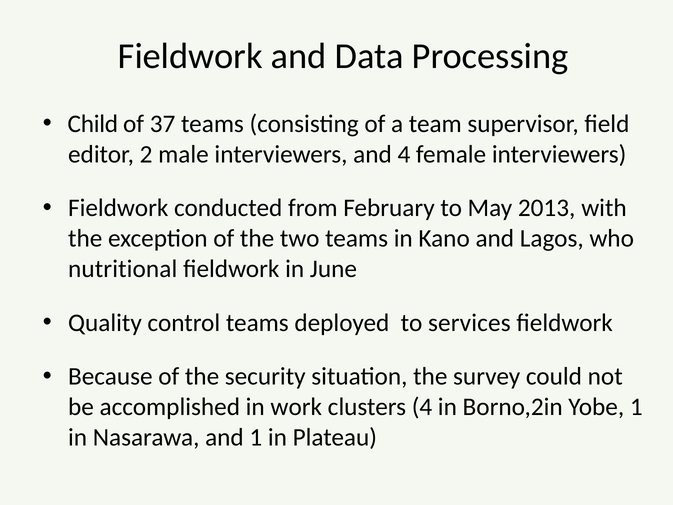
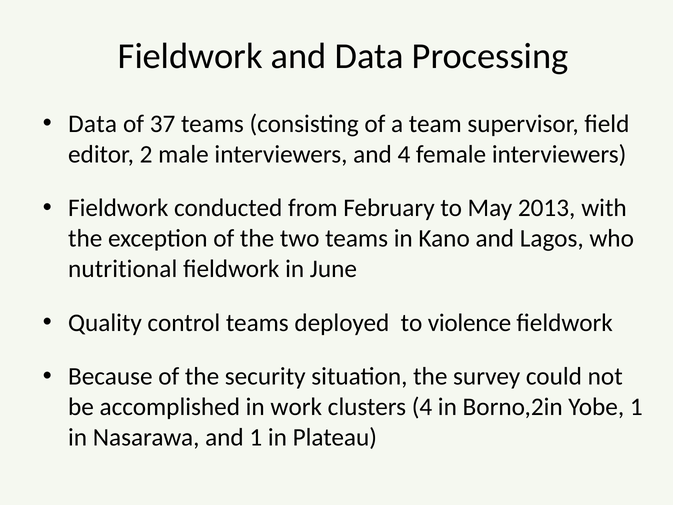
Child: Child -> Data (93, 124)
services: services -> violence (470, 323)
